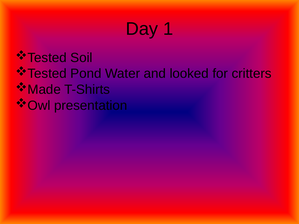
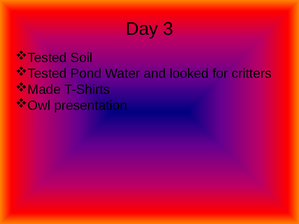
1: 1 -> 3 (168, 29)
